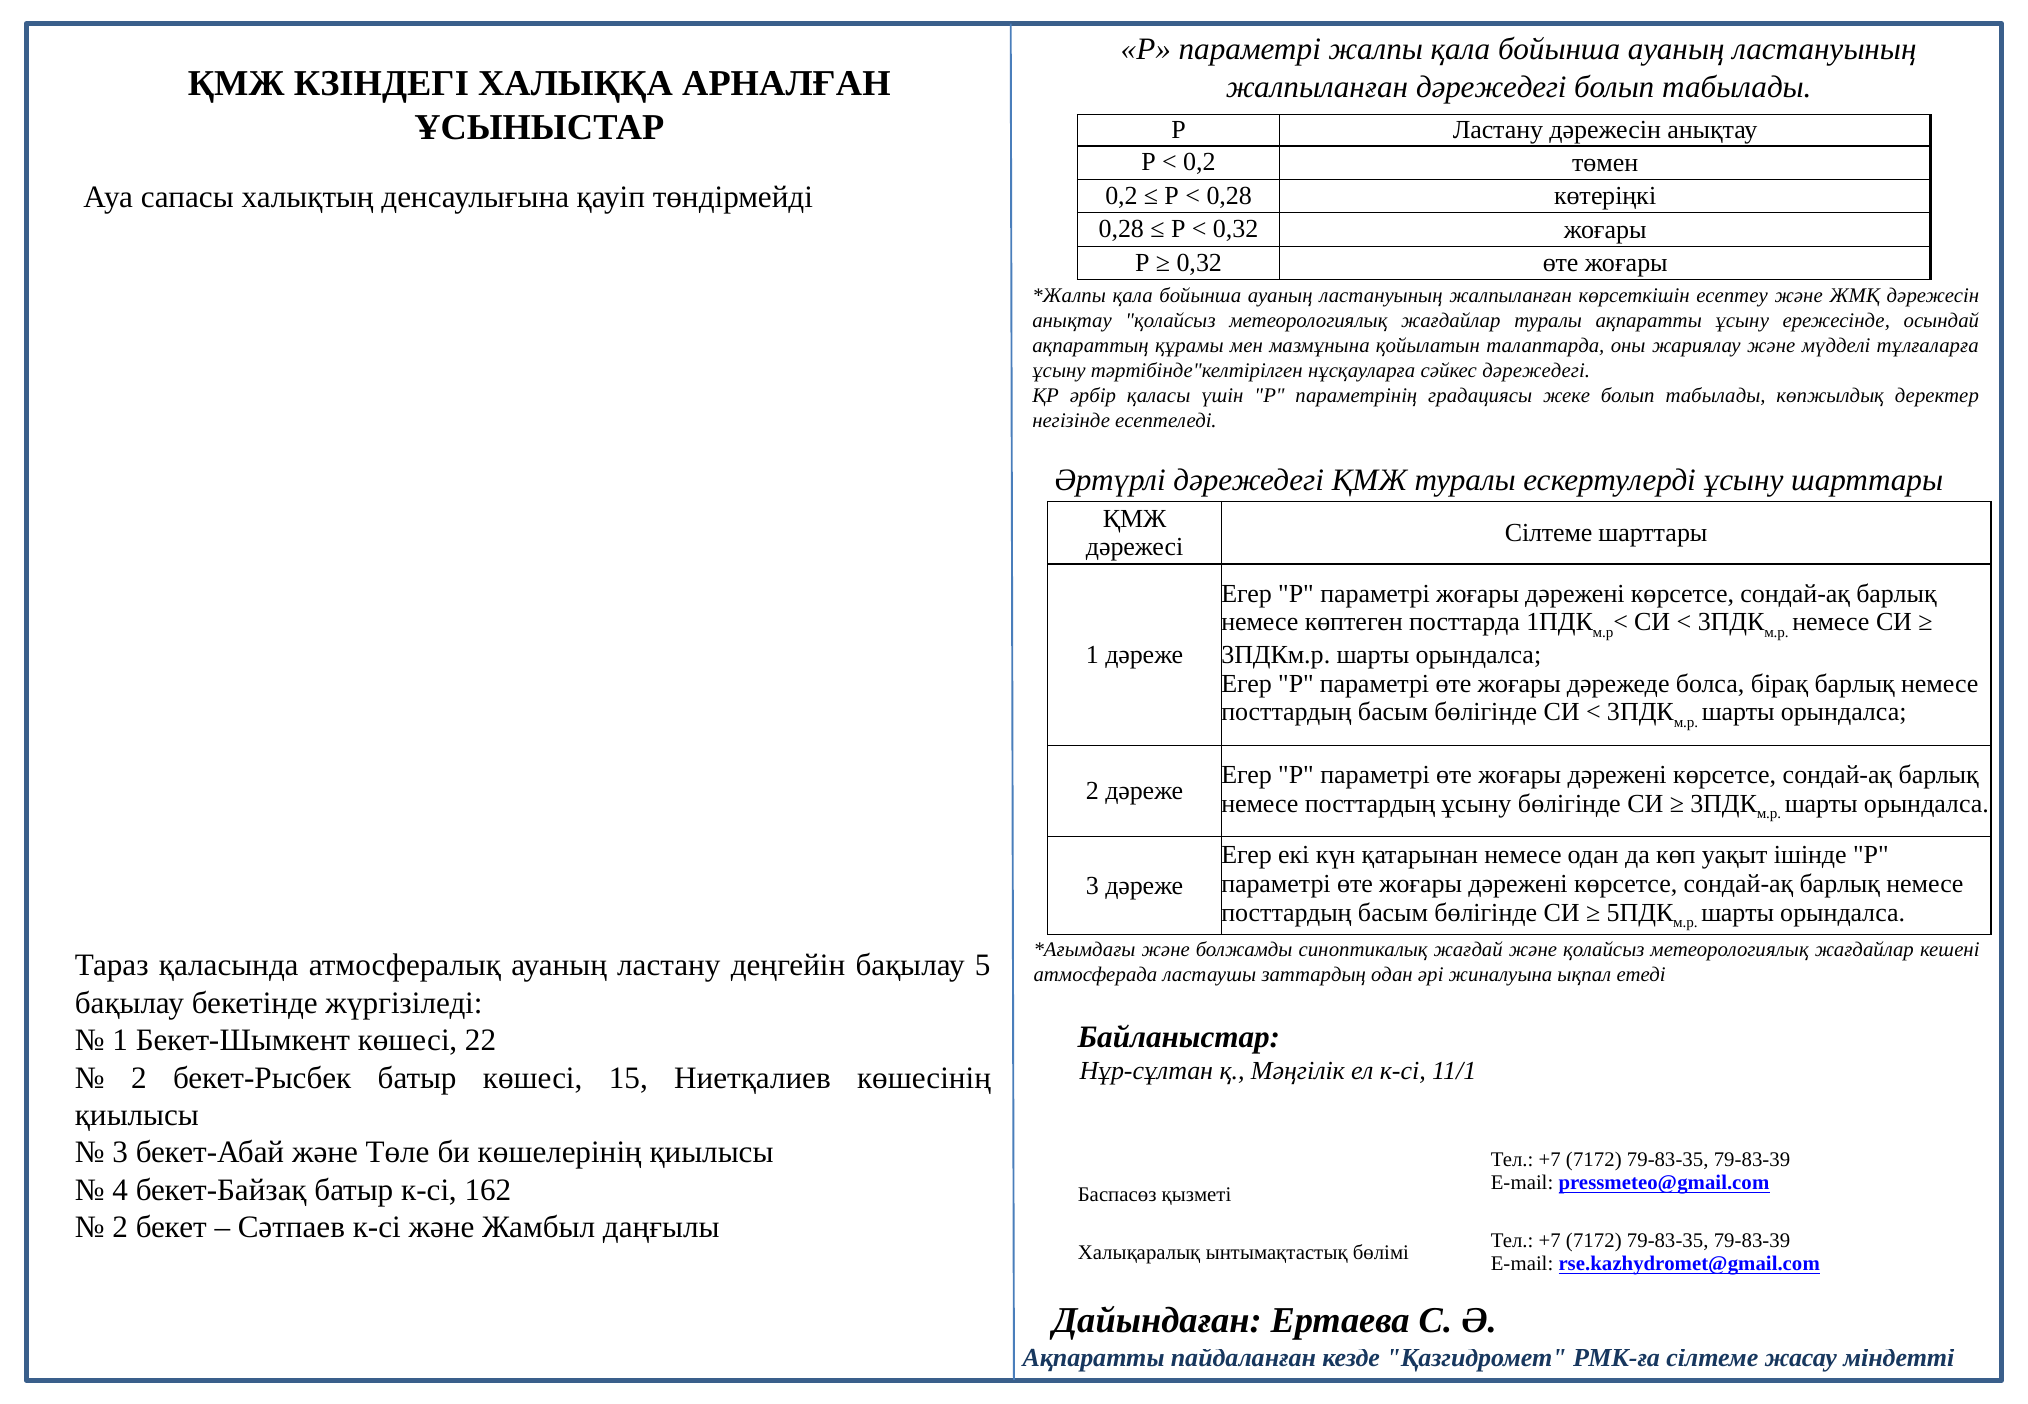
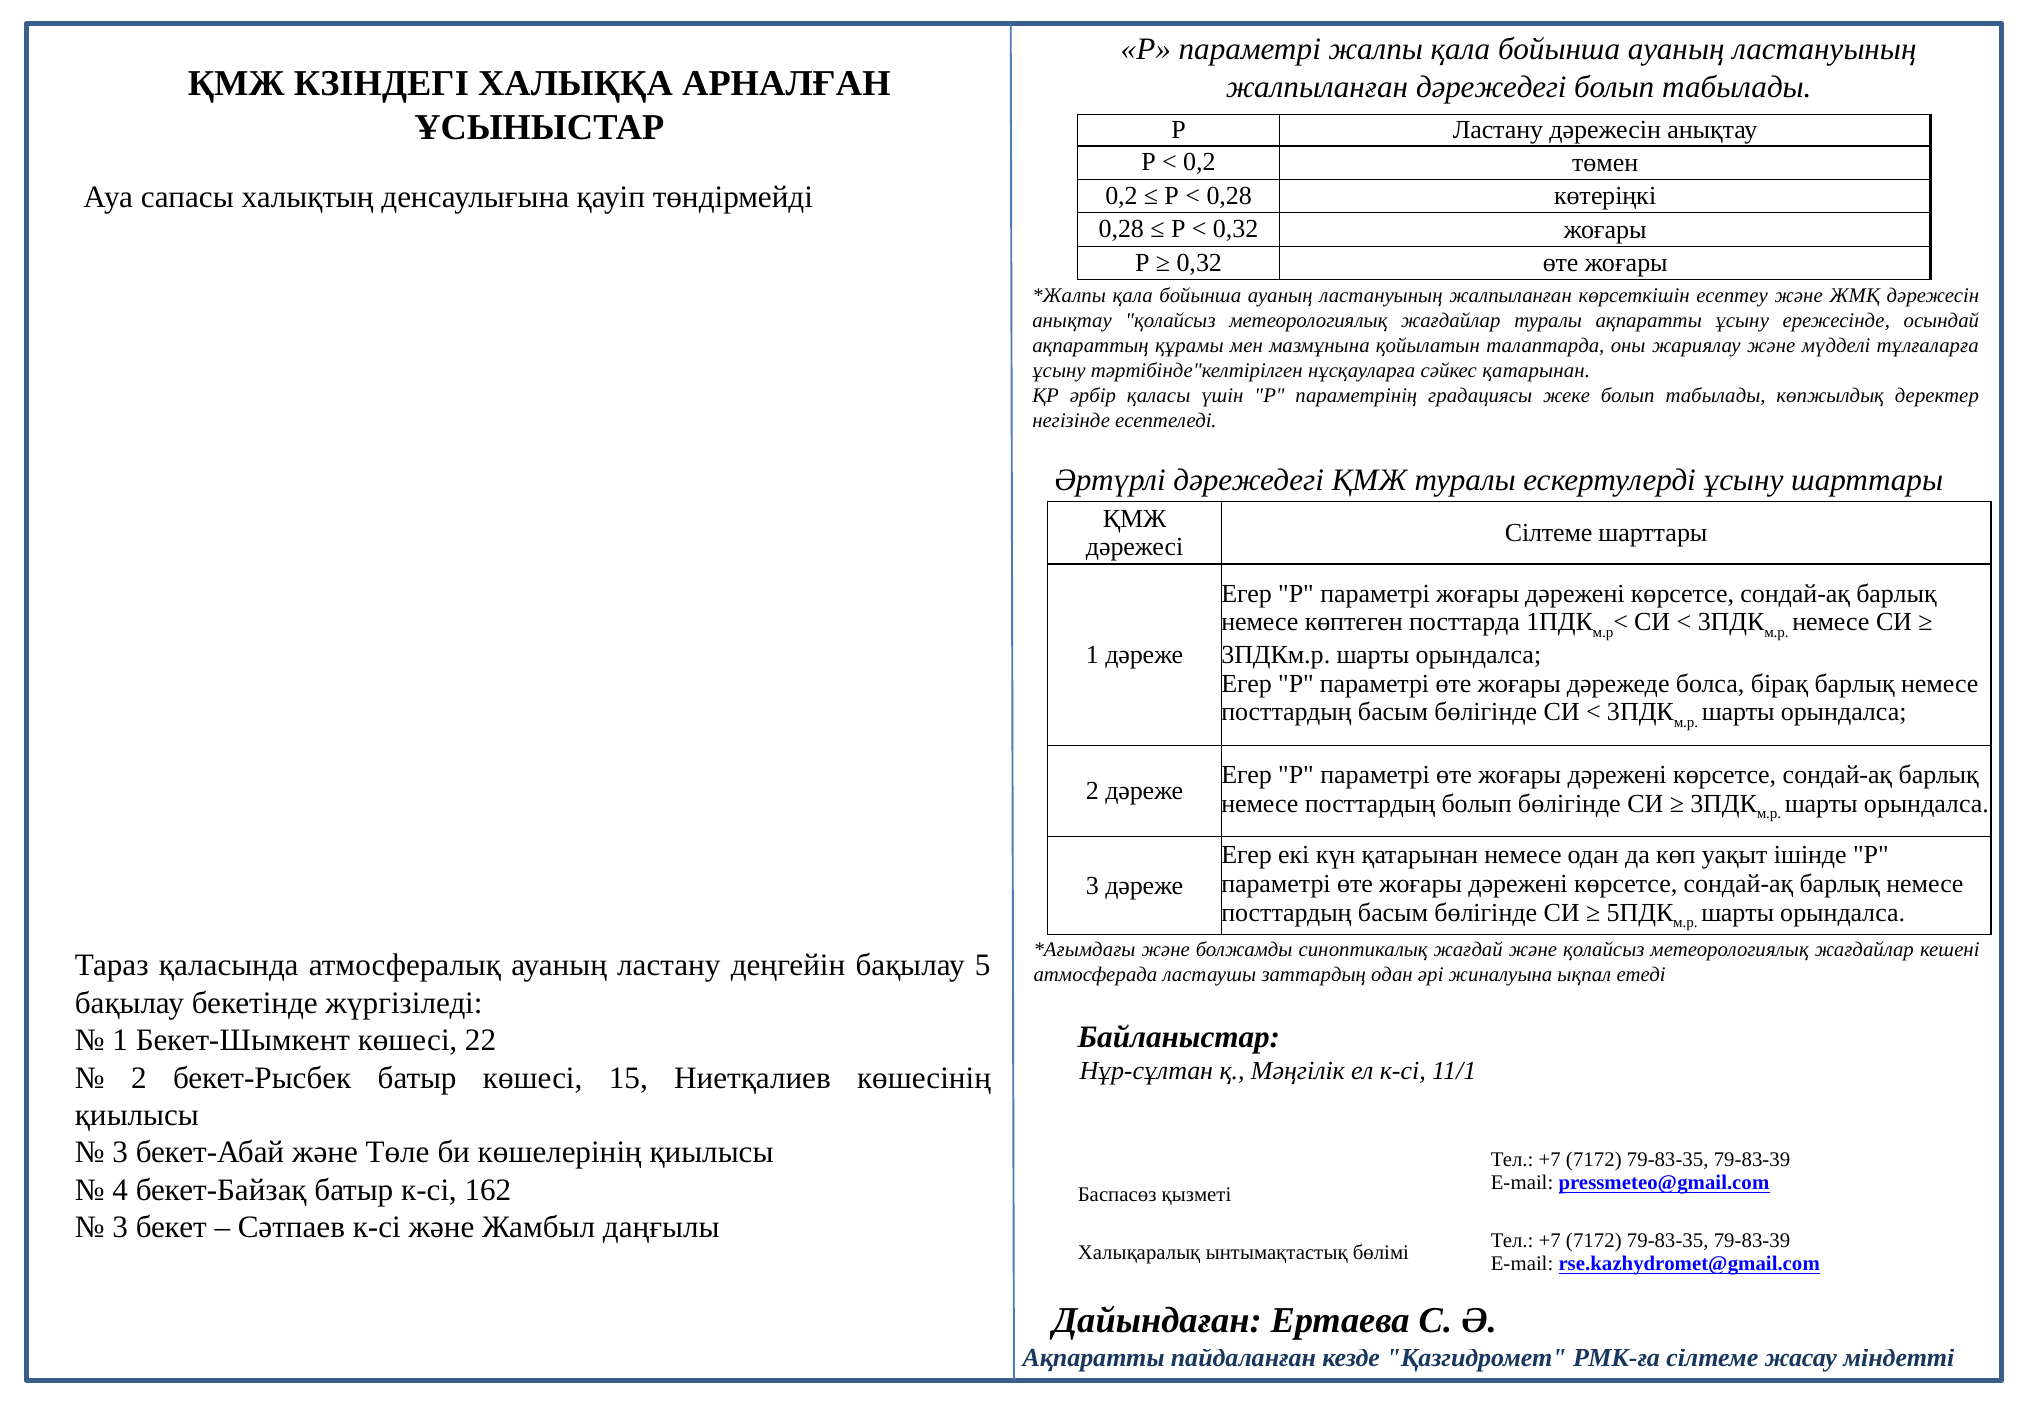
сәйкес дәрежедегі: дәрежедегі -> қатарынан (1536, 370)
посттардың ұсыну: ұсыну -> болып (1477, 804)
2: 2 -> 3 (120, 1228)
